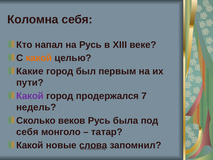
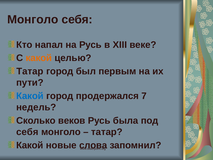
Коломна: Коломна -> Монголо (33, 19)
Какие: Какие -> Татар (30, 71)
Какой colour: purple -> blue (30, 96)
